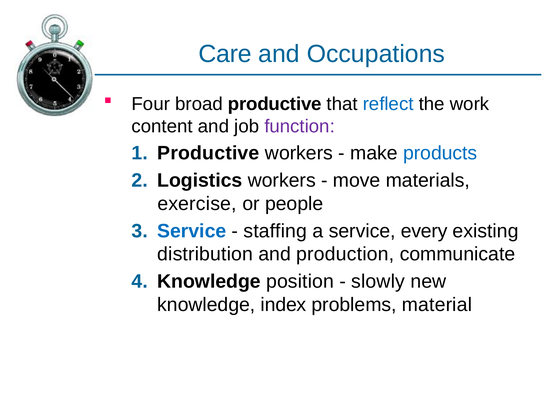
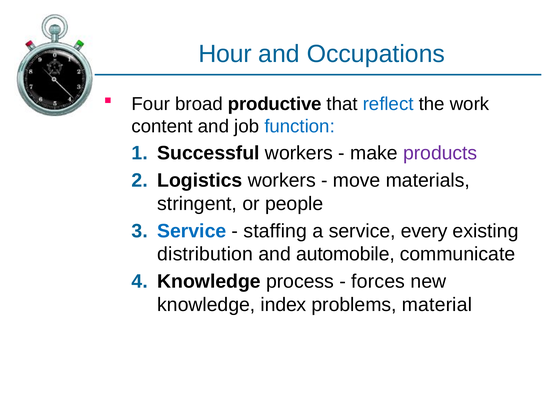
Care: Care -> Hour (225, 54)
function colour: purple -> blue (300, 126)
Productive: Productive -> Successful (208, 153)
products colour: blue -> purple (440, 153)
exercise: exercise -> stringent (197, 204)
production: production -> automobile (345, 254)
position: position -> process (300, 281)
slowly: slowly -> forces (378, 281)
